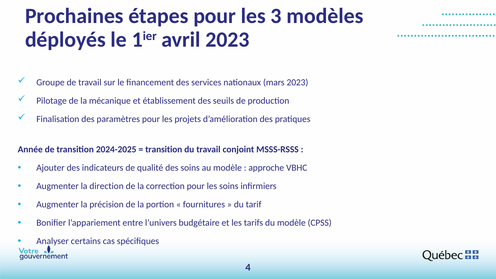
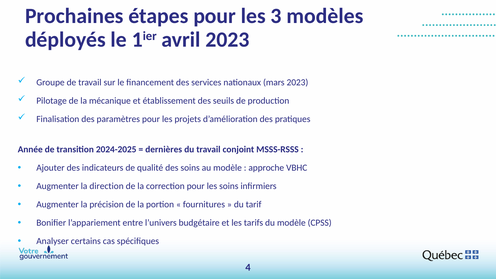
transition: transition -> dernières (164, 150)
